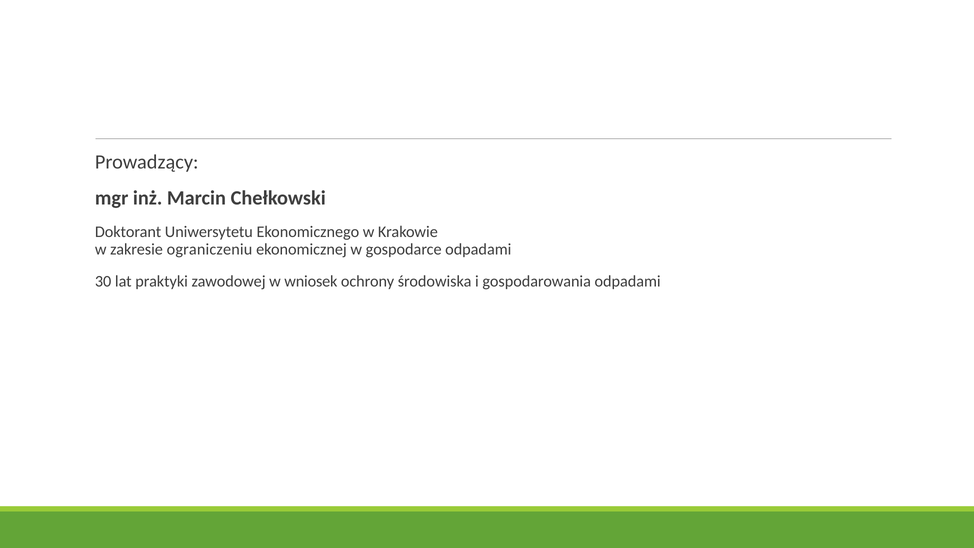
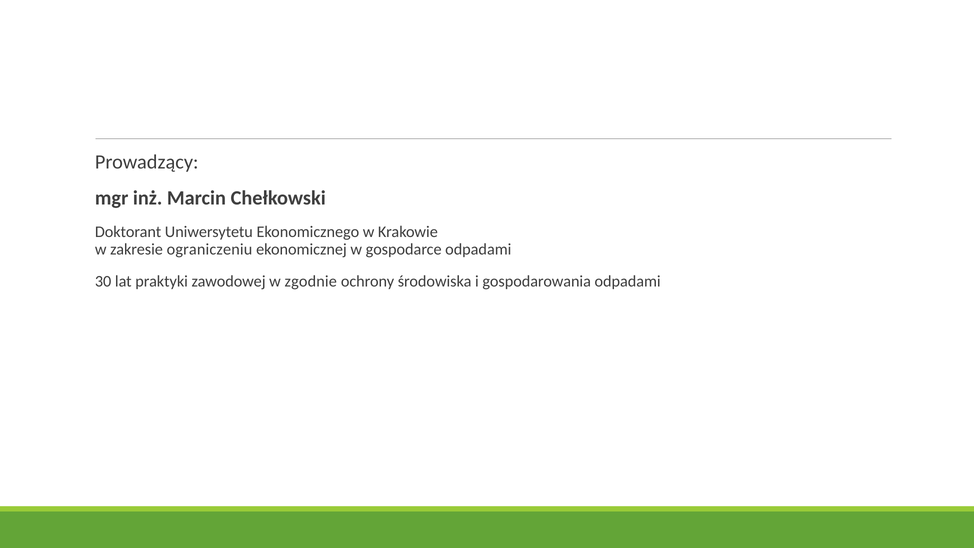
wniosek: wniosek -> zgodnie (311, 281)
